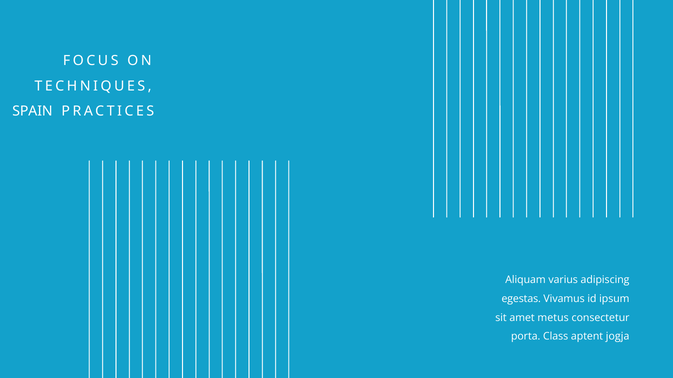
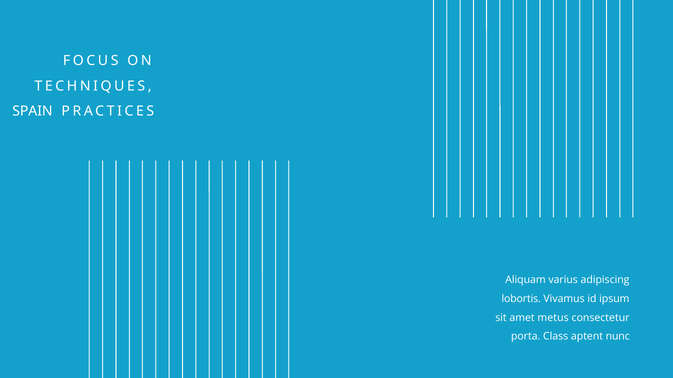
egestas: egestas -> lobortis (521, 299)
jogja: jogja -> nunc (618, 337)
